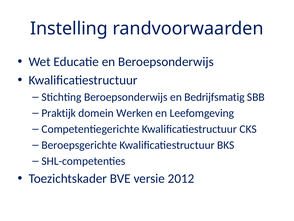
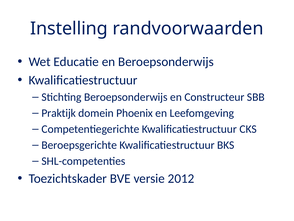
Bedrijfsmatig: Bedrijfsmatig -> Constructeur (214, 97)
Werken: Werken -> Phoenix (135, 113)
